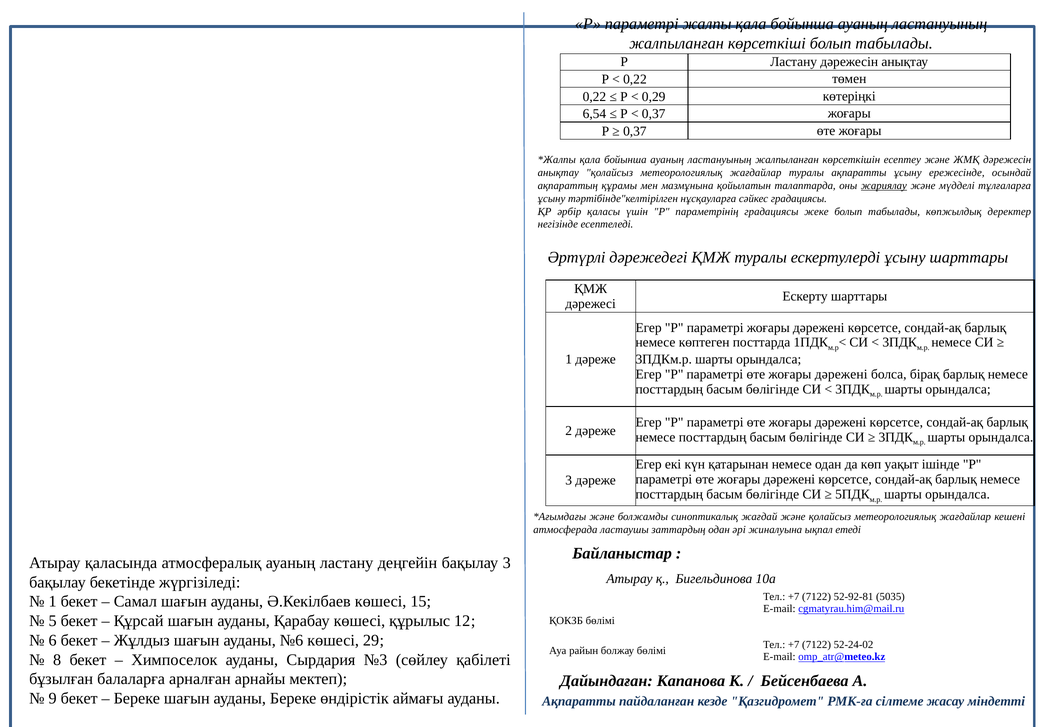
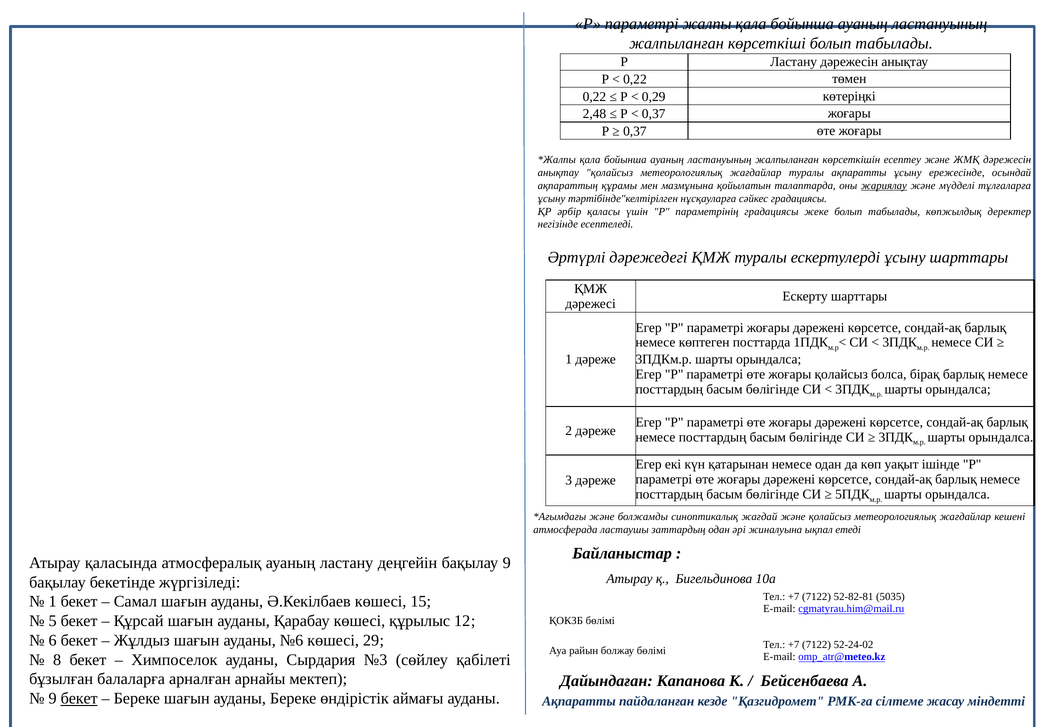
6,54: 6,54 -> 2,48 (594, 114)
дәрежені: дәрежені -> қолайсыз (841, 375)
бақылау 3: 3 -> 9 (507, 563)
52-92-81: 52-92-81 -> 52-82-81 (854, 597)
бекет underline: none -> present (79, 699)
